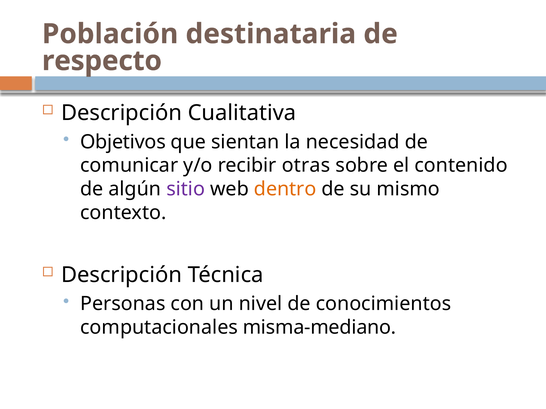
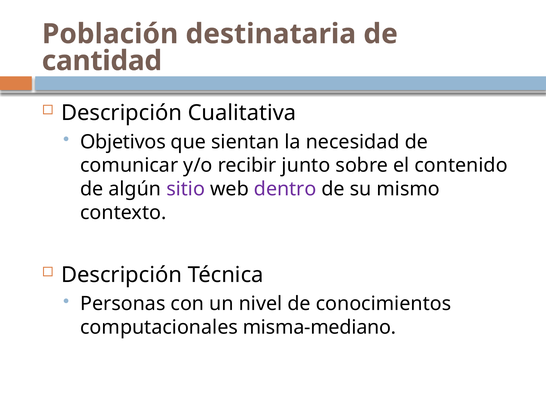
respecto: respecto -> cantidad (102, 61)
otras: otras -> junto (306, 166)
dentro colour: orange -> purple (285, 189)
